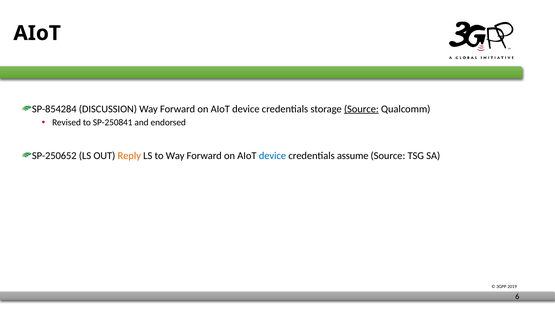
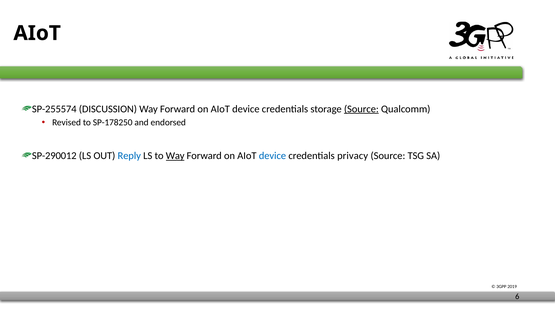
SP-854284: SP-854284 -> SP-255574 (54, 109)
SP-250841: SP-250841 -> SP-178250 (113, 123)
SP-250652: SP-250652 -> SP-290012 (54, 156)
Reply colour: orange -> blue (129, 156)
Way underline: none -> present (175, 156)
assume: assume -> privacy (353, 156)
